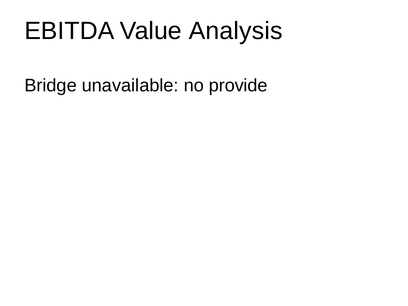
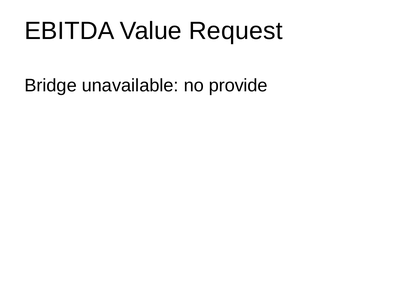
Analysis: Analysis -> Request (236, 31)
